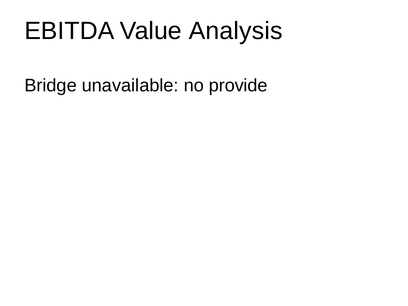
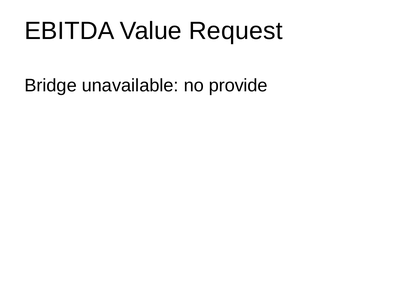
Analysis: Analysis -> Request (236, 31)
